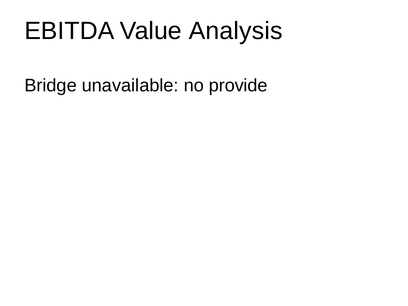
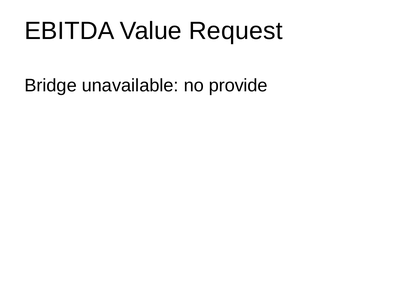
Analysis: Analysis -> Request (236, 31)
